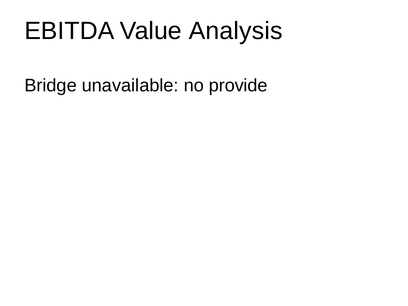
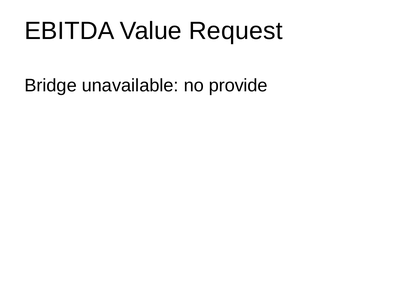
Analysis: Analysis -> Request (236, 31)
